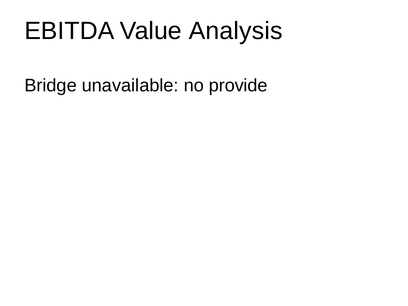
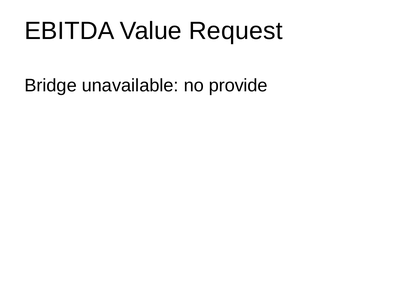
Analysis: Analysis -> Request (236, 31)
